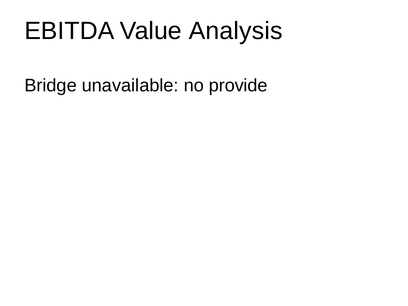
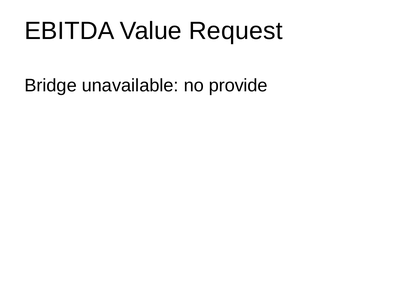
Analysis: Analysis -> Request (236, 31)
